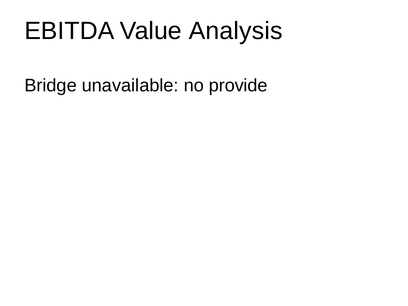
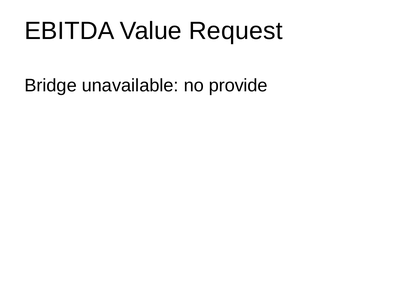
Analysis: Analysis -> Request (236, 31)
